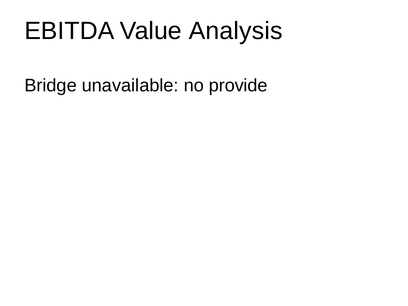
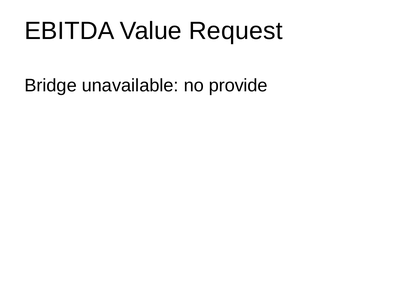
Analysis: Analysis -> Request (236, 31)
